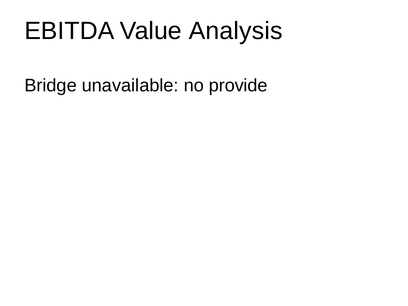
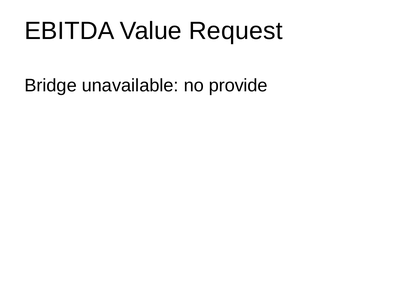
Analysis: Analysis -> Request (236, 31)
